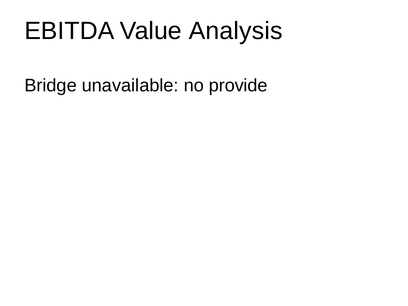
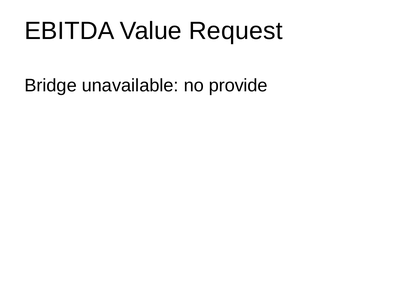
Analysis: Analysis -> Request (236, 31)
